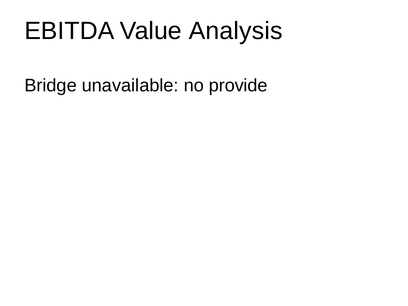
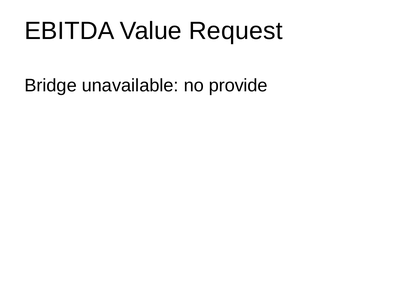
Analysis: Analysis -> Request (236, 31)
